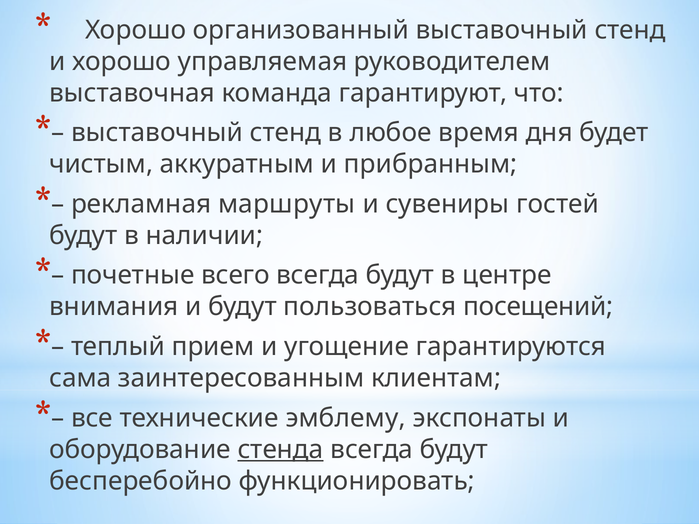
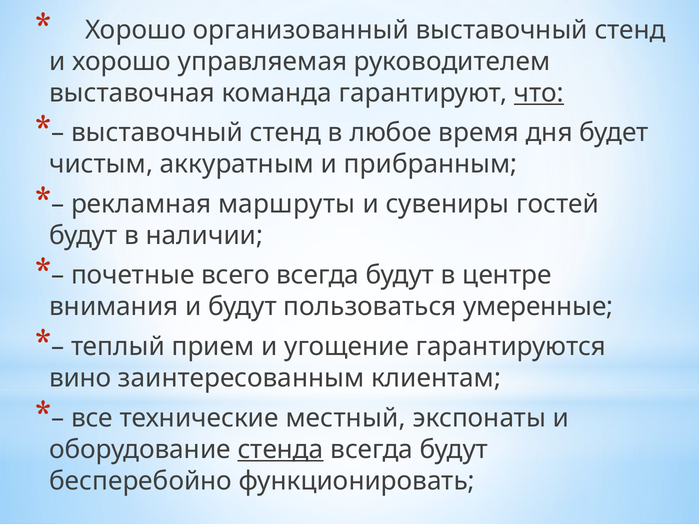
что underline: none -> present (539, 93)
посещений: посещений -> умеренные (538, 307)
сама: сама -> вино (80, 378)
эмблему: эмблему -> местный (346, 418)
